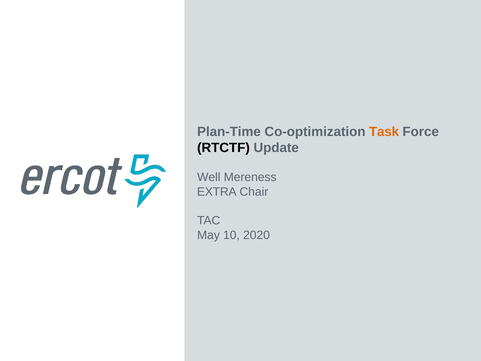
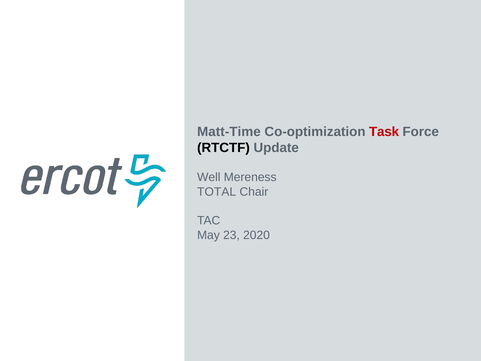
Plan-Time: Plan-Time -> Matt-Time (229, 132)
Task colour: orange -> red (384, 132)
EXTRA: EXTRA -> TOTAL (217, 192)
10: 10 -> 23 (231, 235)
